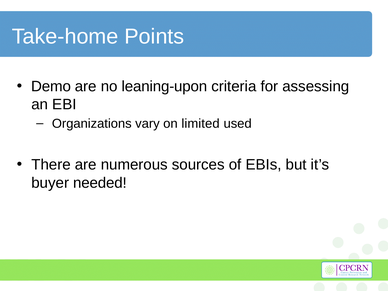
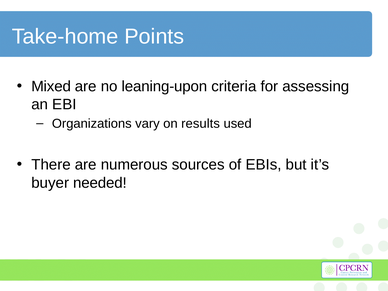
Demo: Demo -> Mixed (51, 86)
limited: limited -> results (201, 124)
